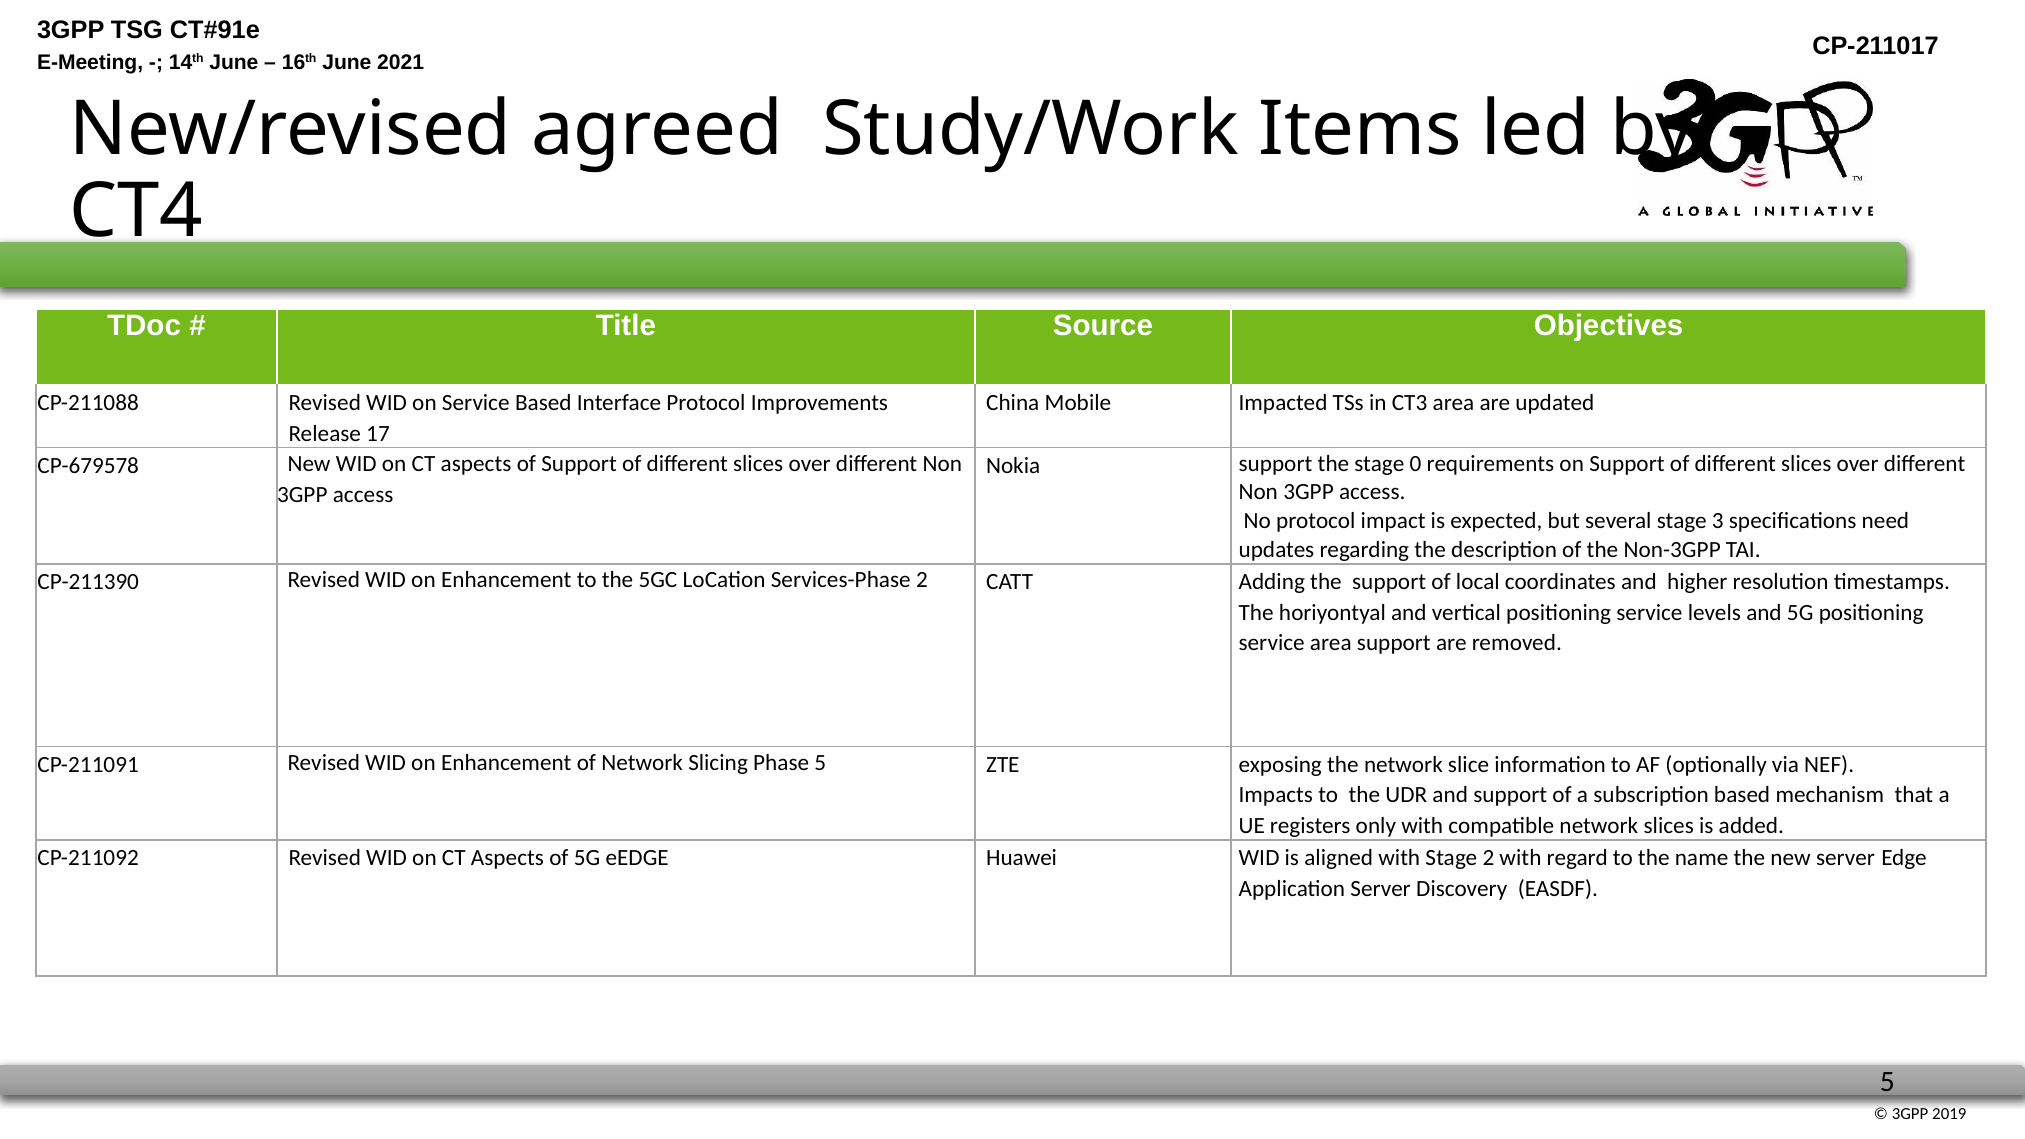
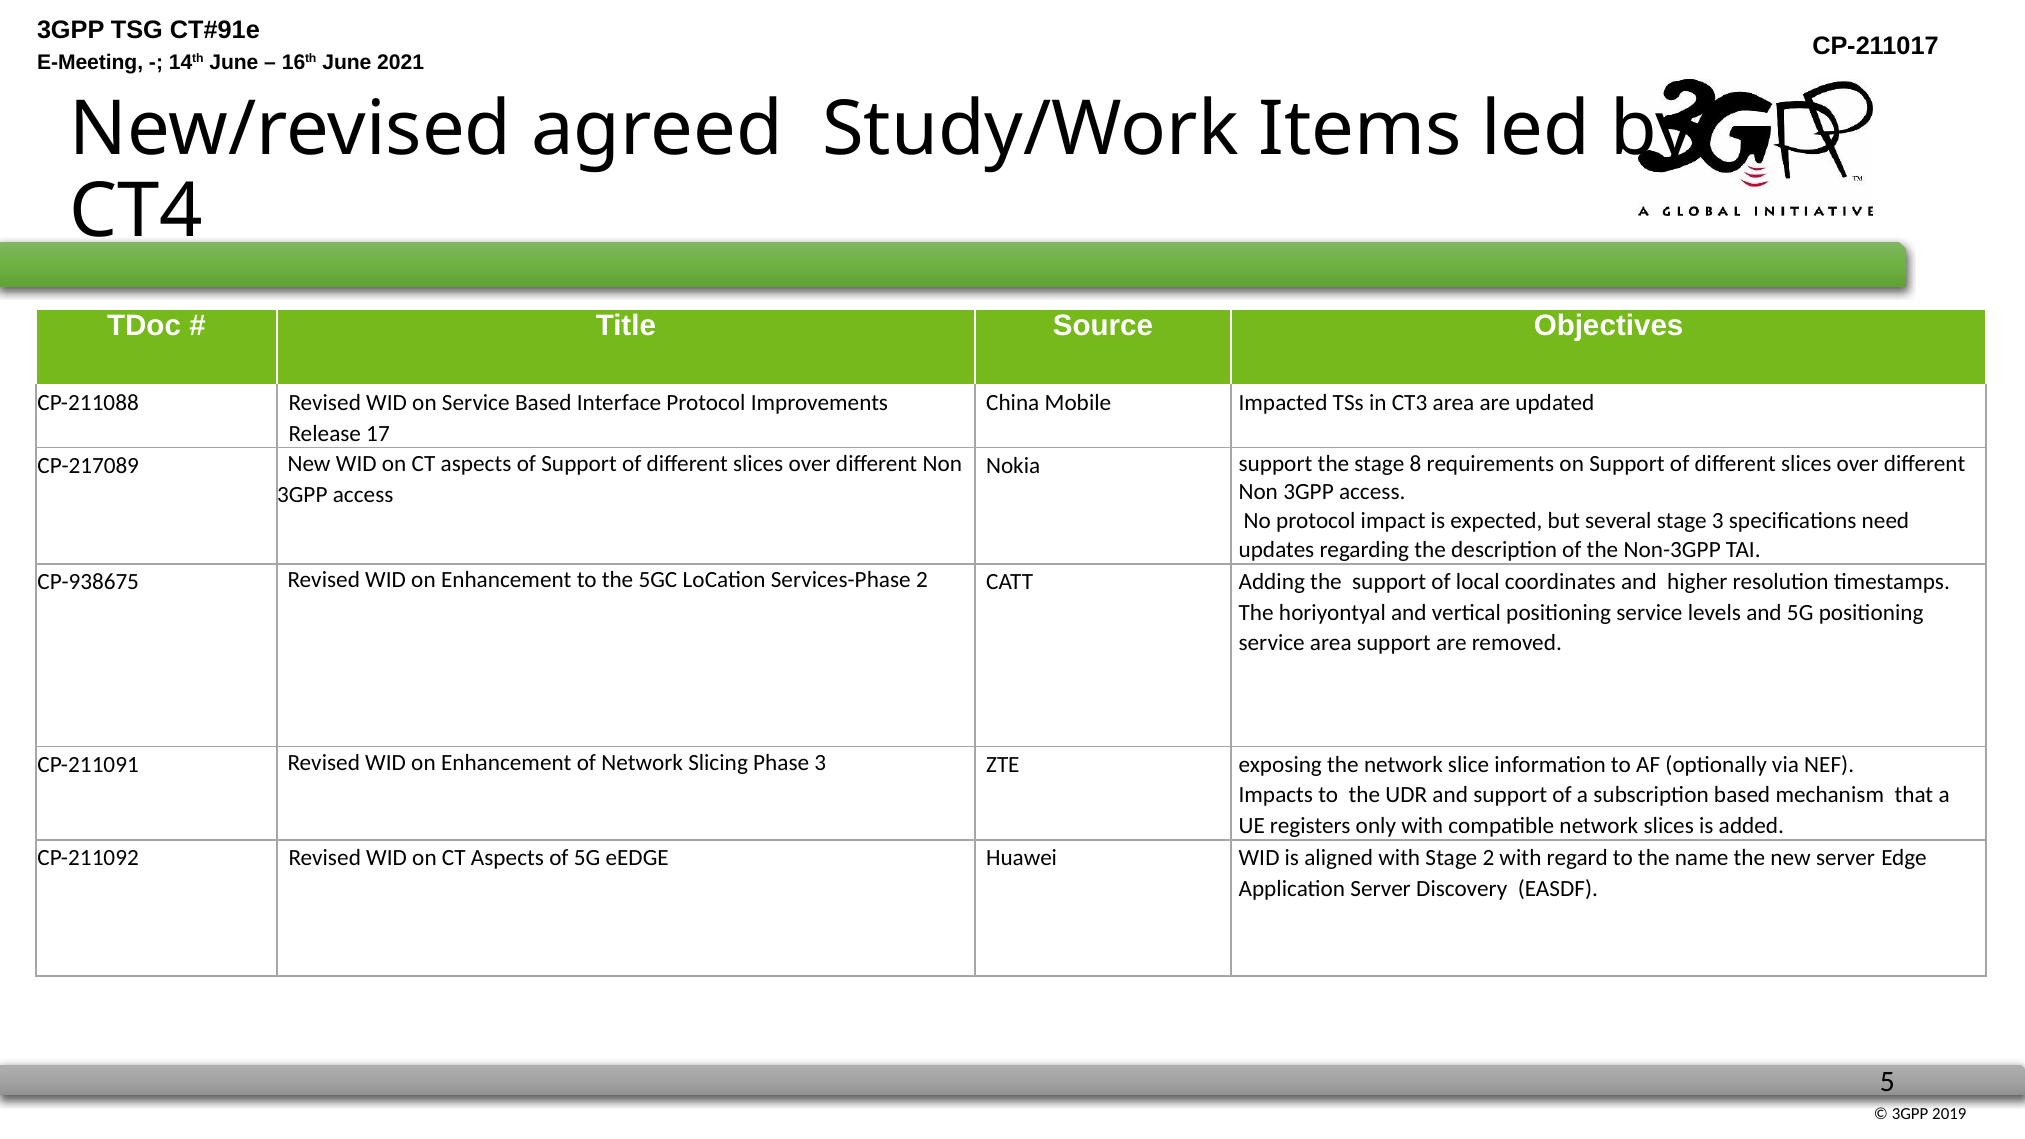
CP-679578: CP-679578 -> CP-217089 (88, 466)
0: 0 -> 8 (1415, 464)
CP-211390: CP-211390 -> CP-938675 (88, 582)
Phase 5: 5 -> 3 (820, 763)
